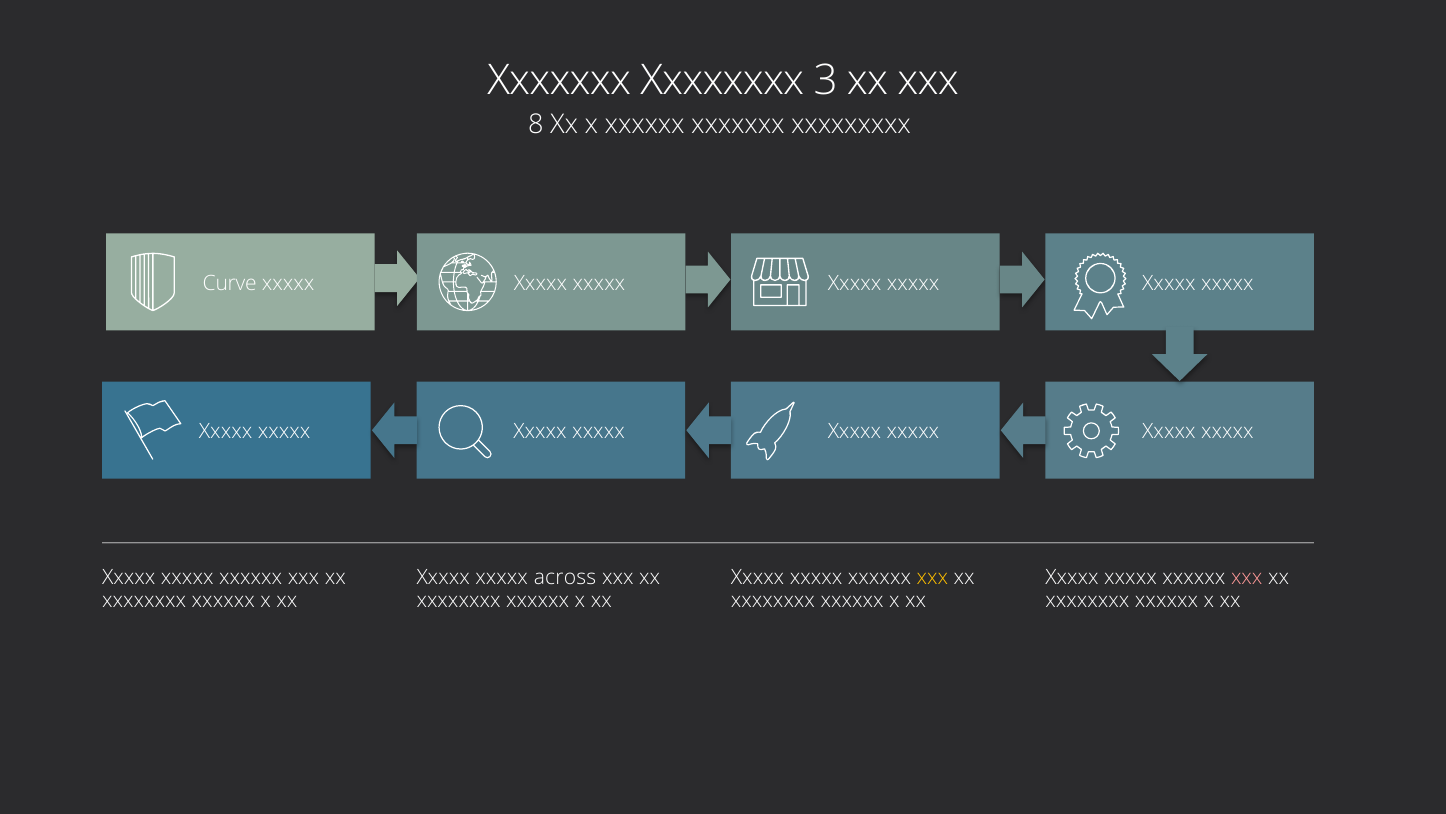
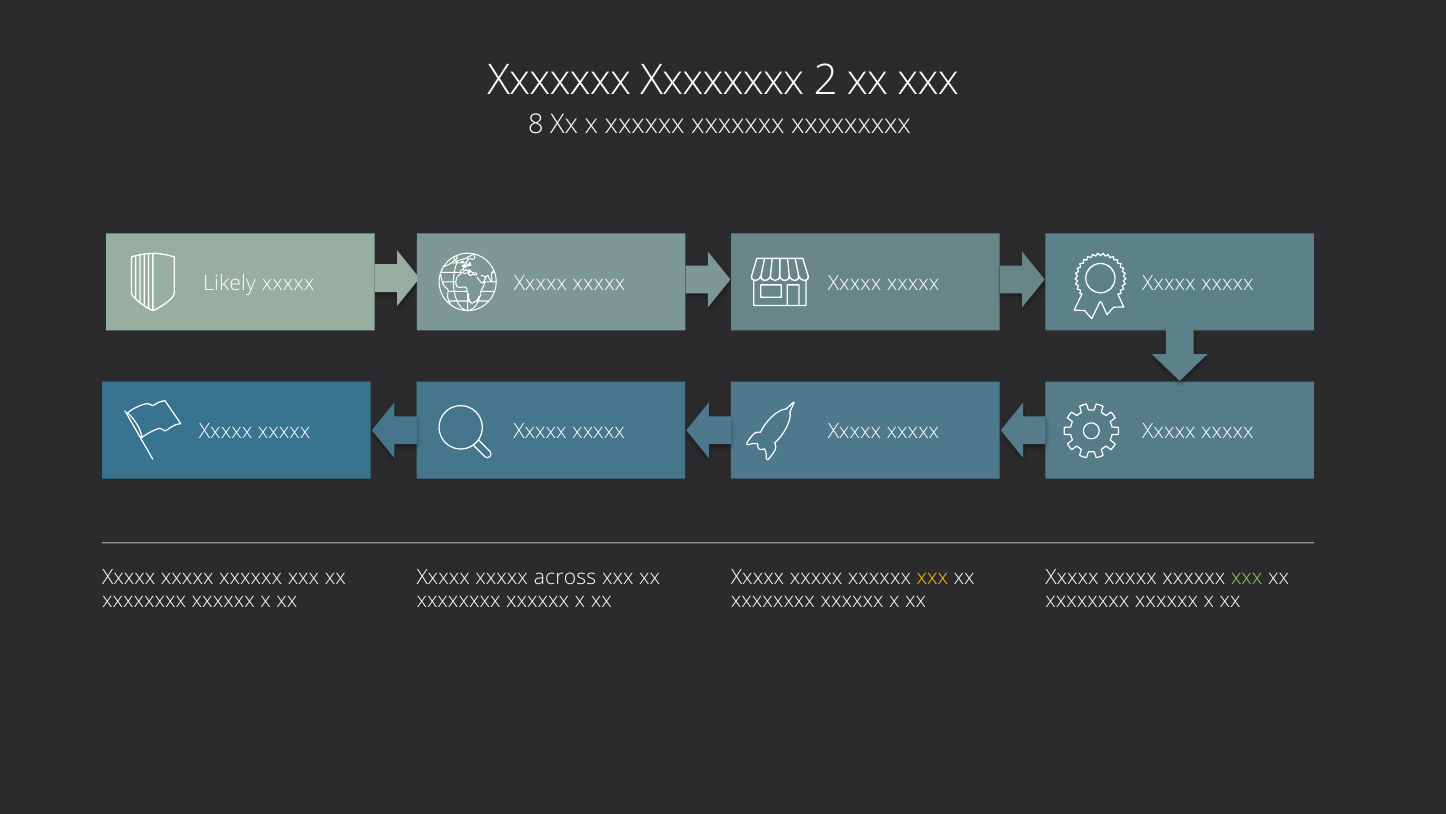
3: 3 -> 2 (826, 81)
Curve: Curve -> Likely (229, 283)
xxx colour: pink -> light green (1247, 577)
